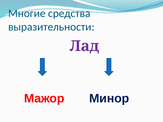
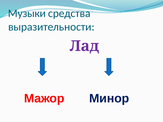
Многие: Многие -> Музыки (27, 13)
